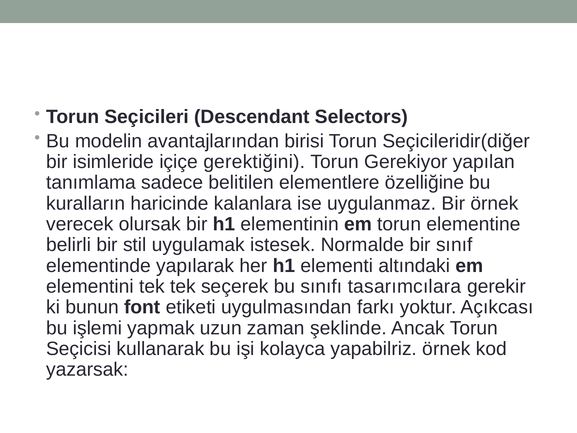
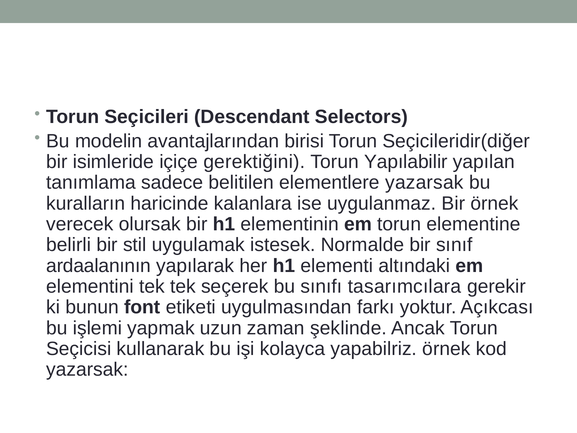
Gerekiyor: Gerekiyor -> Yapılabilir (406, 162)
elementlere özelliğine: özelliğine -> yazarsak (424, 182)
elementinde: elementinde -> ardaalanının (99, 266)
